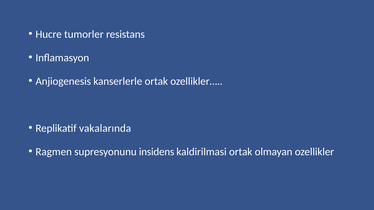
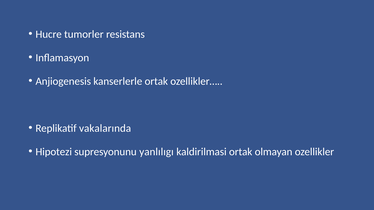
Ragmen: Ragmen -> Hipotezi (54, 152)
insidens: insidens -> yanlılıgı (156, 152)
